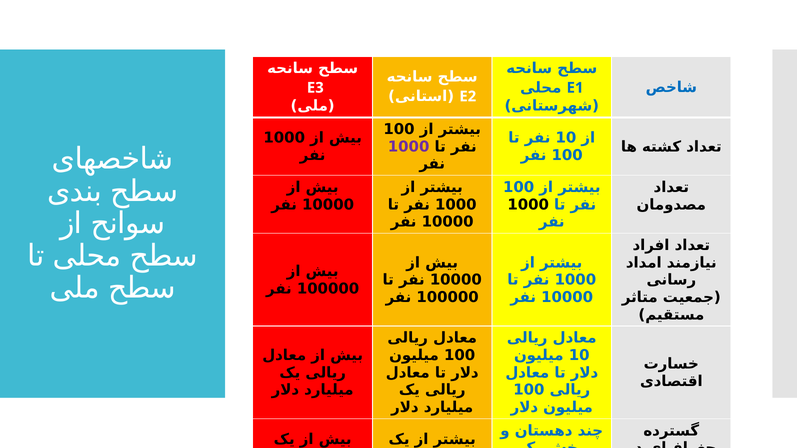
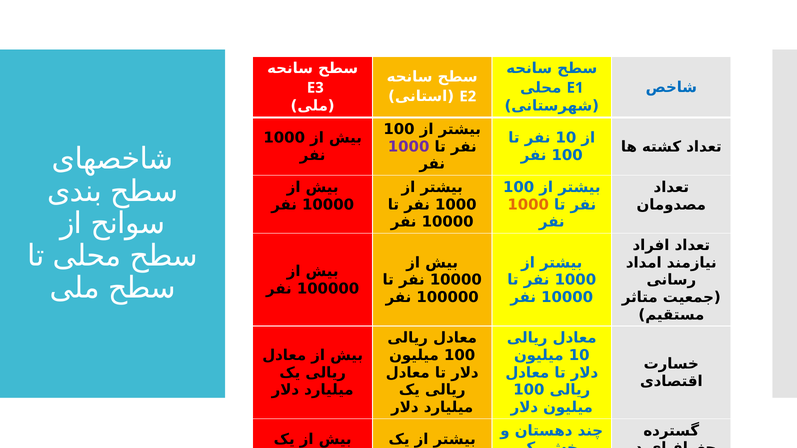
1000 colour: black -> orange (528, 205)
